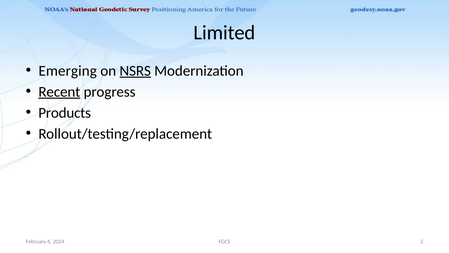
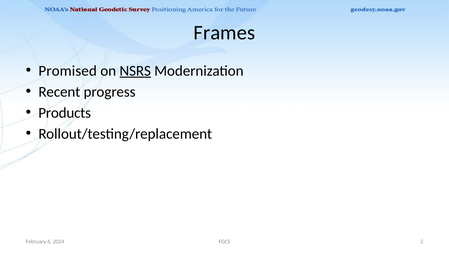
Limited: Limited -> Frames (224, 33)
Emerging: Emerging -> Promised (68, 71)
Recent underline: present -> none (59, 92)
